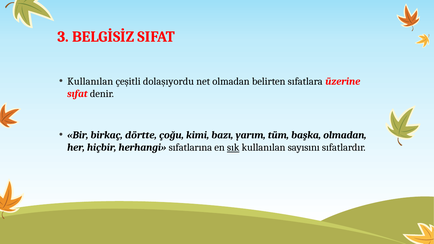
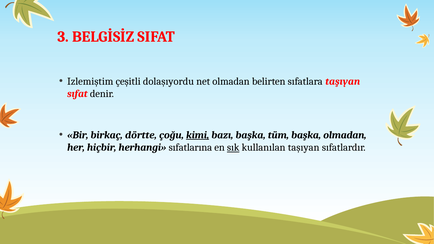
Kullanılan: Kullanılan -> Izlemiştim (90, 81)
sıfatlara üzerine: üzerine -> taşıyan (343, 81)
kimi underline: none -> present (198, 135)
bazı yarım: yarım -> başka (251, 135)
kullanılan sayısını: sayısını -> taşıyan (304, 148)
